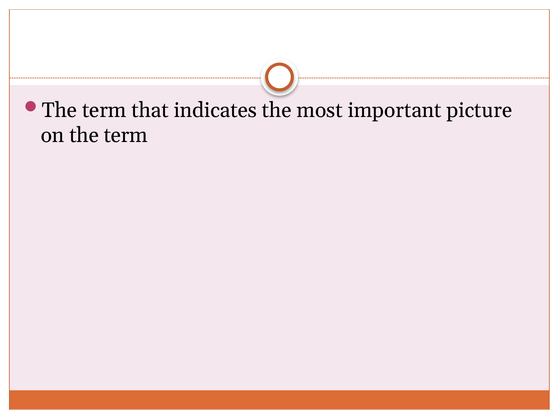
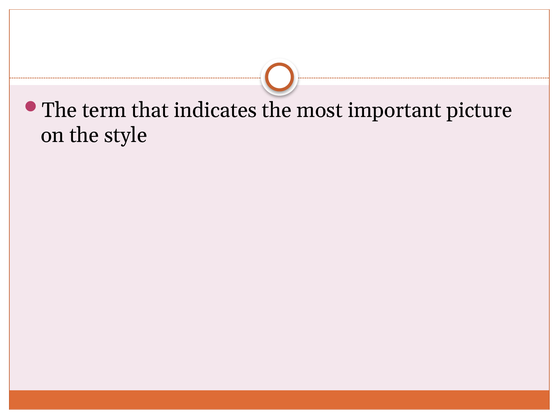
on the term: term -> style (126, 135)
